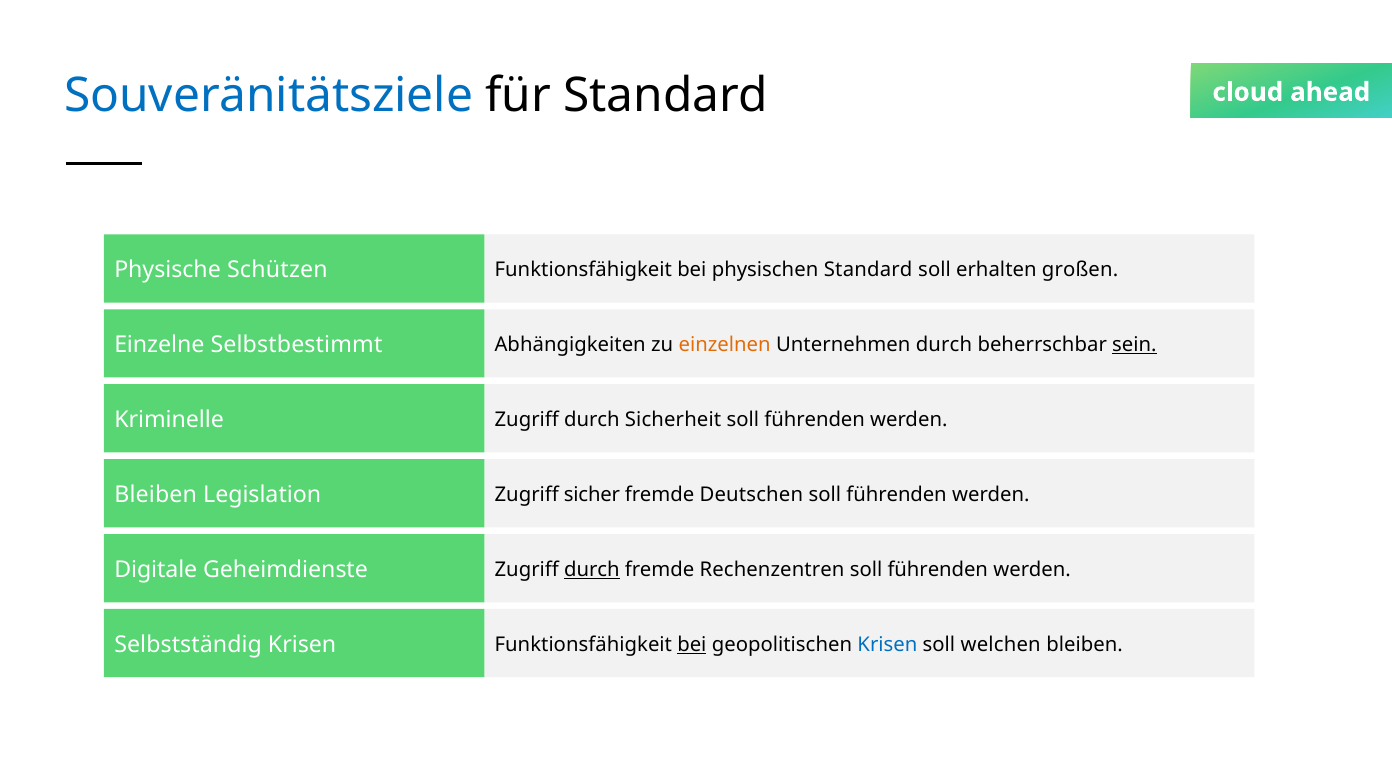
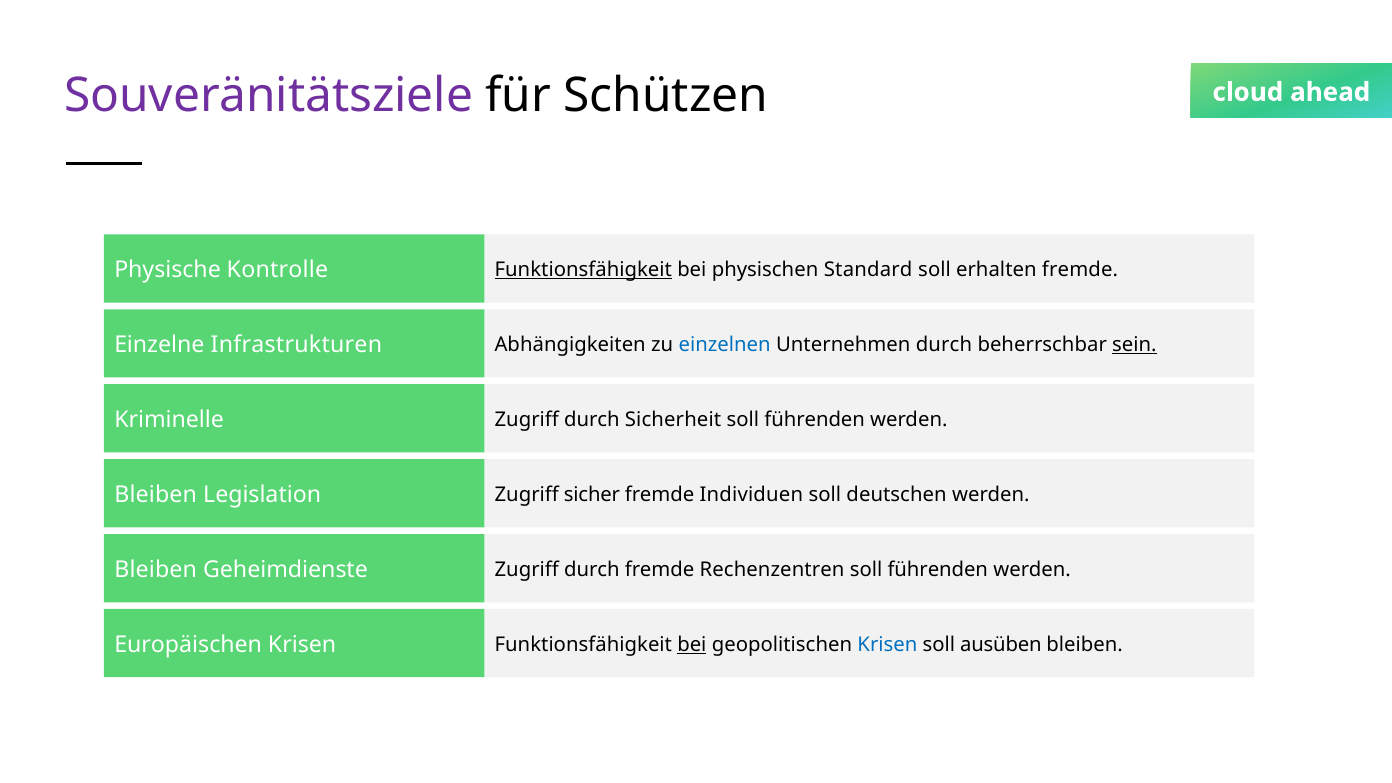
Souveränitätsziele colour: blue -> purple (269, 95)
für Standard: Standard -> Schützen (666, 95)
Schützen: Schützen -> Kontrolle (277, 270)
Funktionsfähigkeit underline: none -> present (583, 270)
erhalten großen: großen -> fremde (1080, 270)
Selbstbestimmt: Selbstbestimmt -> Infrastrukturen (296, 345)
einzelnen colour: orange -> blue (725, 345)
Deutschen: Deutschen -> Individuen (751, 495)
führenden: führenden -> deutschen (897, 495)
Digitale: Digitale -> Bleiben (156, 570)
durch underline: present -> none (592, 570)
Selbstständig: Selbstständig -> Europäischen (188, 645)
welchen: welchen -> ausüben (1001, 645)
